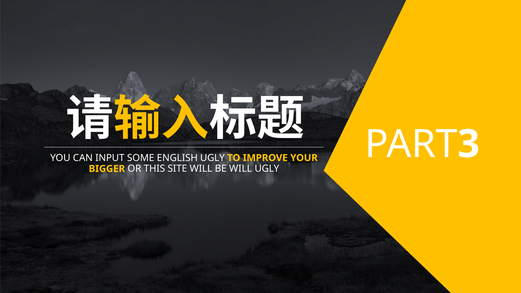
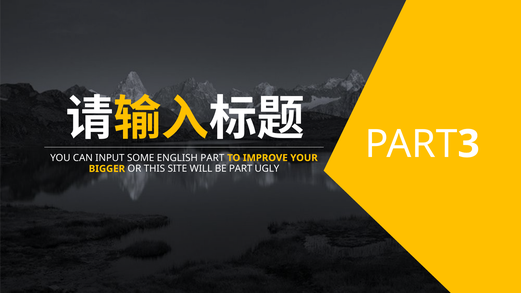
ENGLISH UGLY: UGLY -> PART (212, 158)
BE WILL: WILL -> PART (241, 169)
